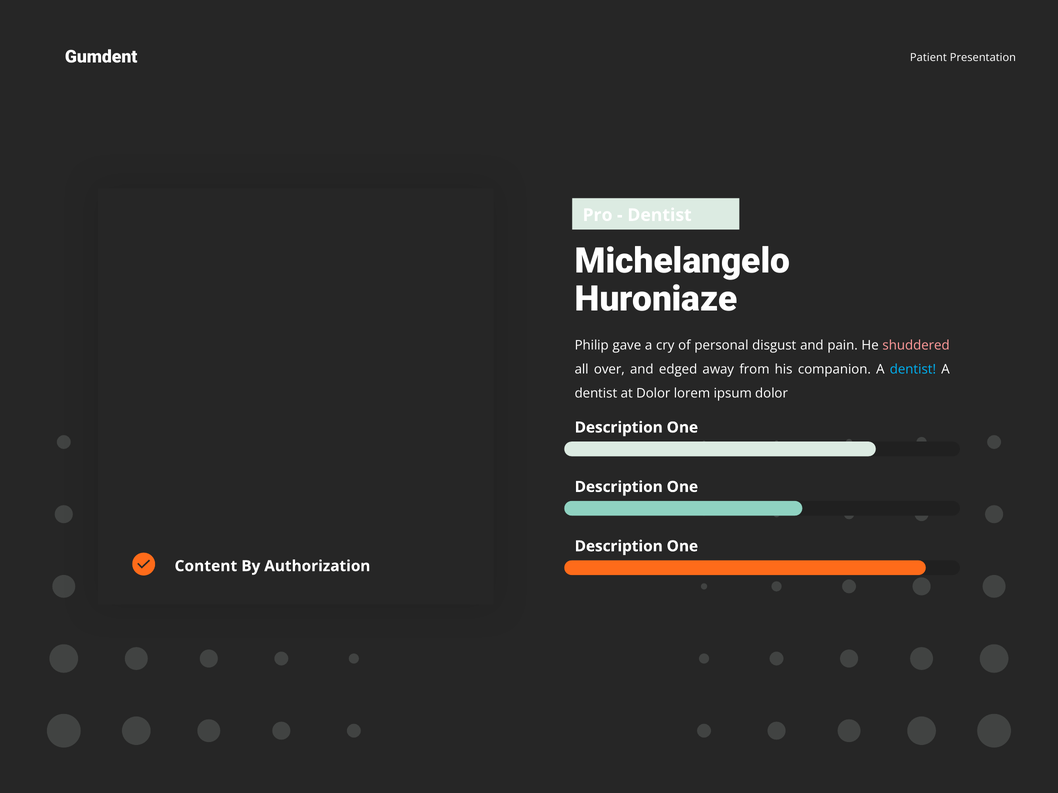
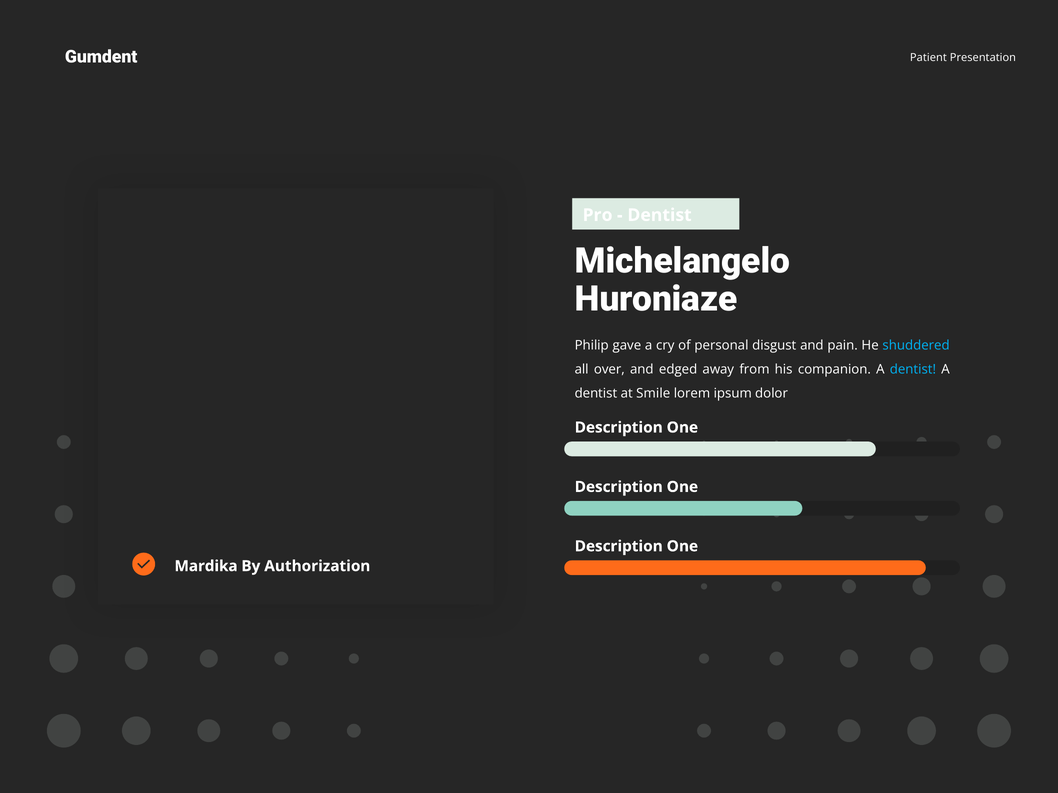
shuddered colour: pink -> light blue (916, 346)
at Dolor: Dolor -> Smile (653, 394)
Content: Content -> Mardika (206, 566)
